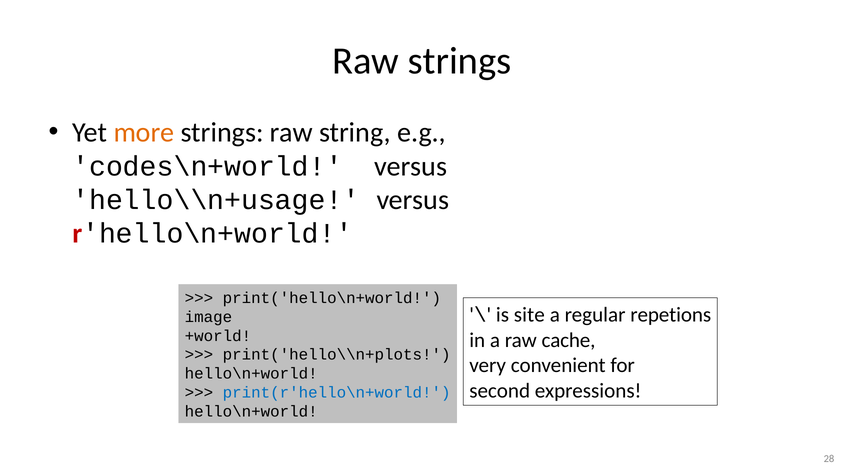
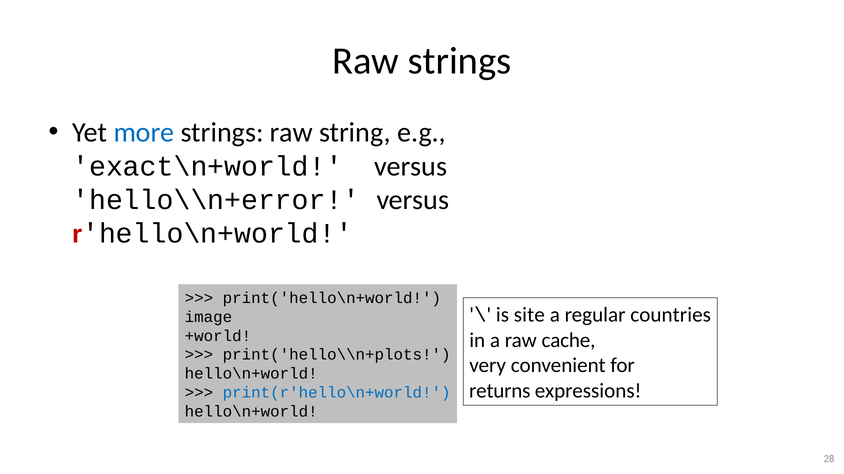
more colour: orange -> blue (144, 133)
codes\n+world: codes\n+world -> exact\n+world (207, 167)
hello\\n+usage: hello\\n+usage -> hello\\n+error (216, 200)
repetions: repetions -> countries (671, 315)
second: second -> returns (500, 391)
